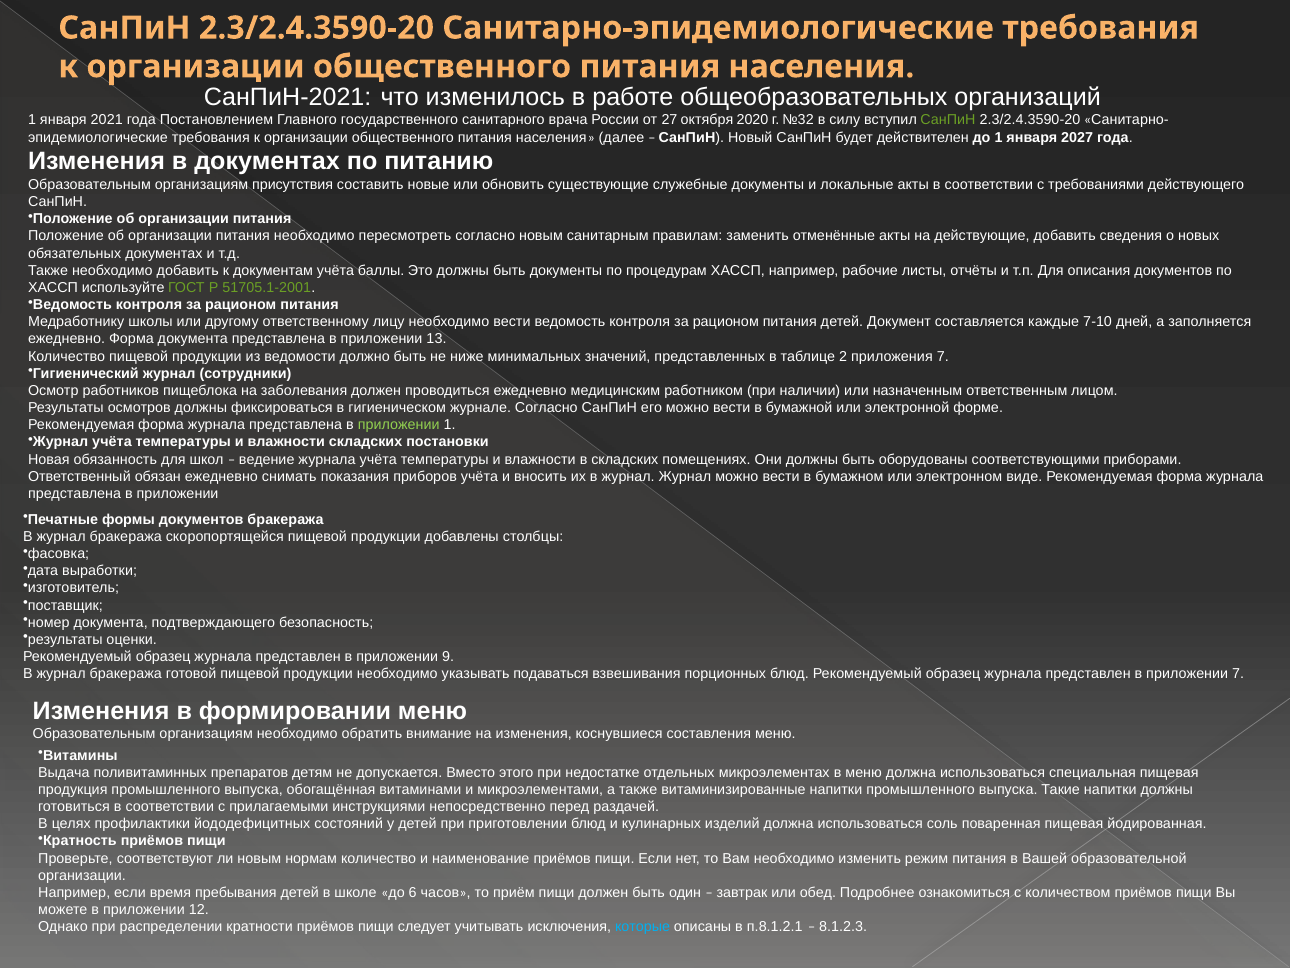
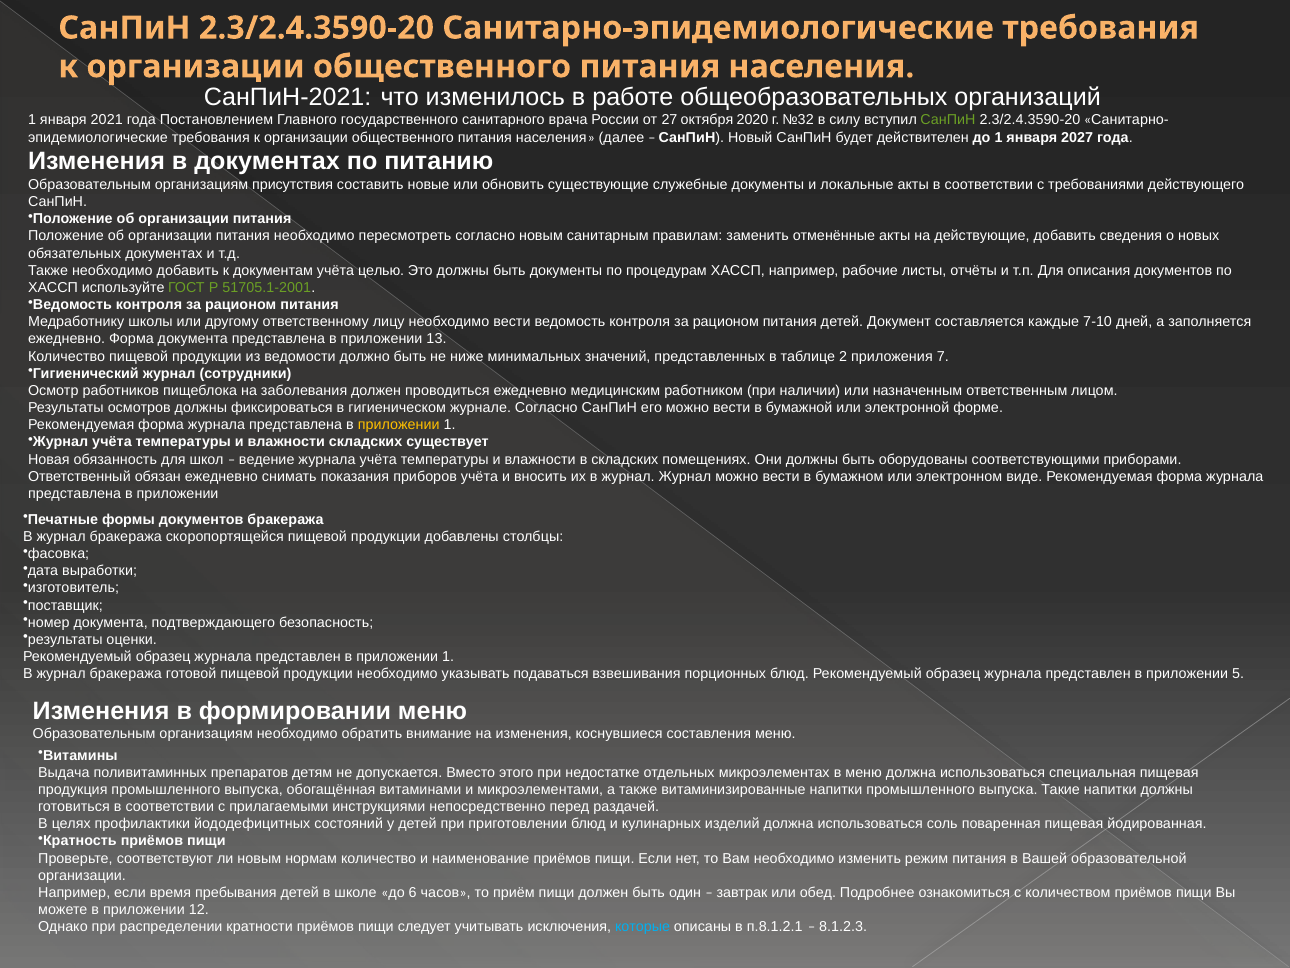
баллы: баллы -> целью (381, 270)
приложении colour: light green -> yellow (399, 425)
постановки: постановки -> существует (448, 442)
представлен в приложении 9: 9 -> 1 (448, 657)
приложении 7: 7 -> 5 (1238, 674)
